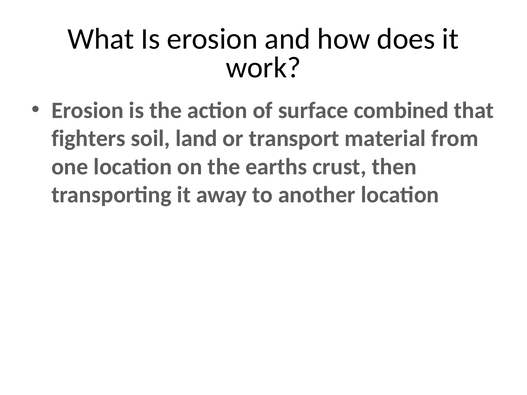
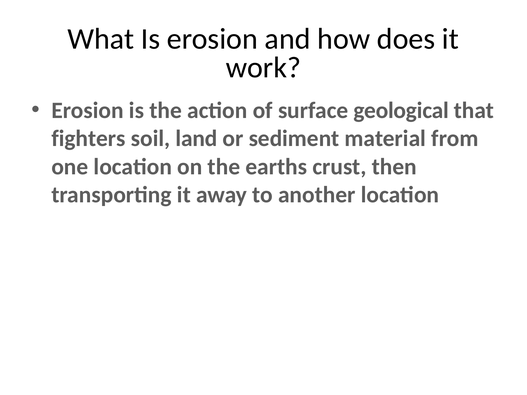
combined: combined -> geological (401, 111)
transport: transport -> sediment (294, 139)
